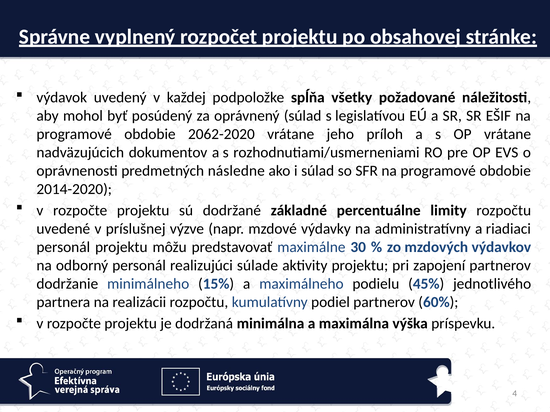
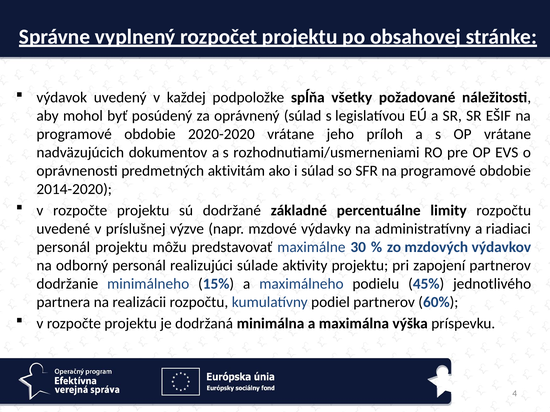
2062-2020: 2062-2020 -> 2020-2020 (221, 134)
následne: následne -> aktivitám (236, 171)
